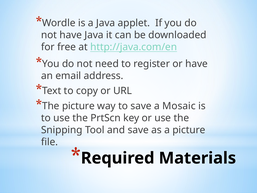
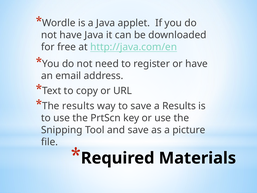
The picture: picture -> results (78, 106)
a Mosaic: Mosaic -> Results (179, 106)
